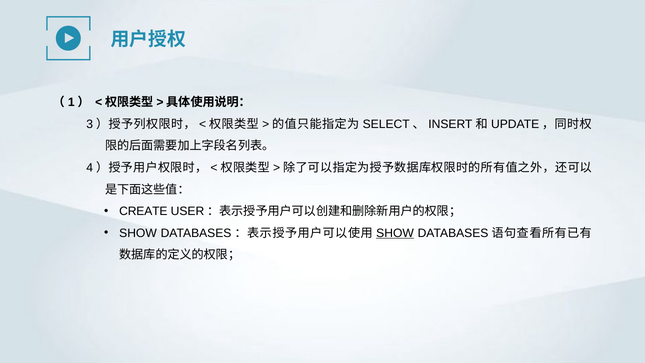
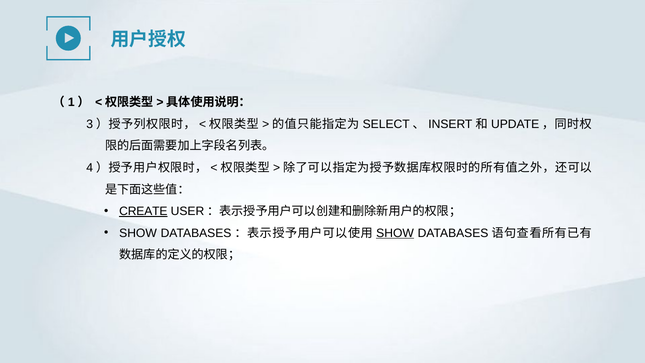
CREATE underline: none -> present (143, 211)
